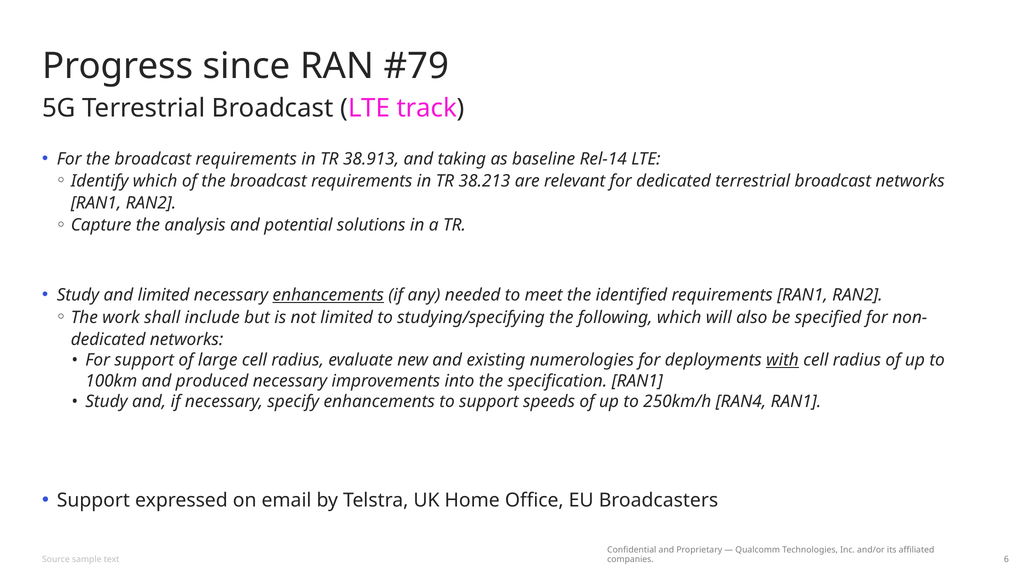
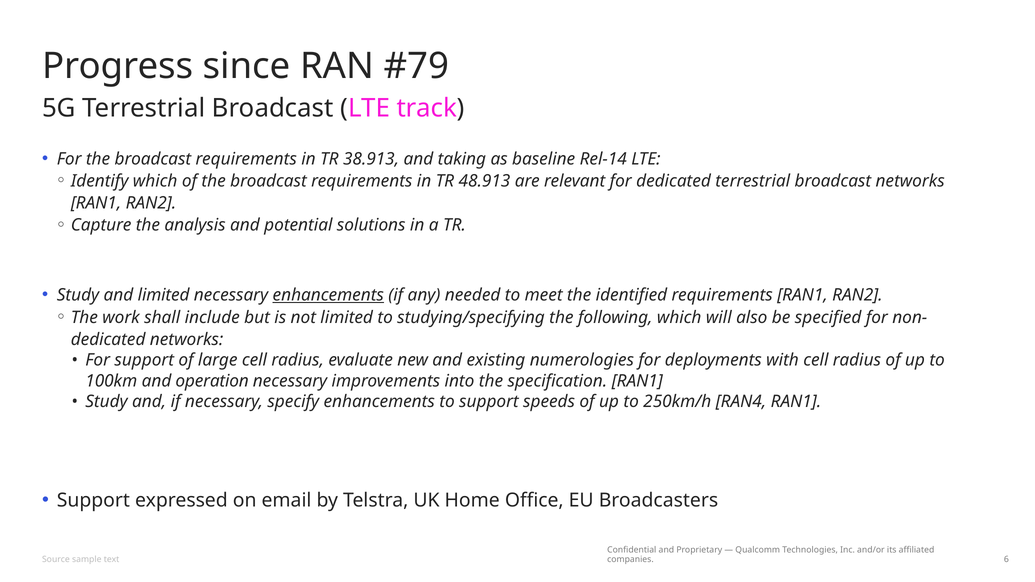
38.213: 38.213 -> 48.913 (484, 181)
with underline: present -> none (783, 360)
produced: produced -> operation (212, 381)
